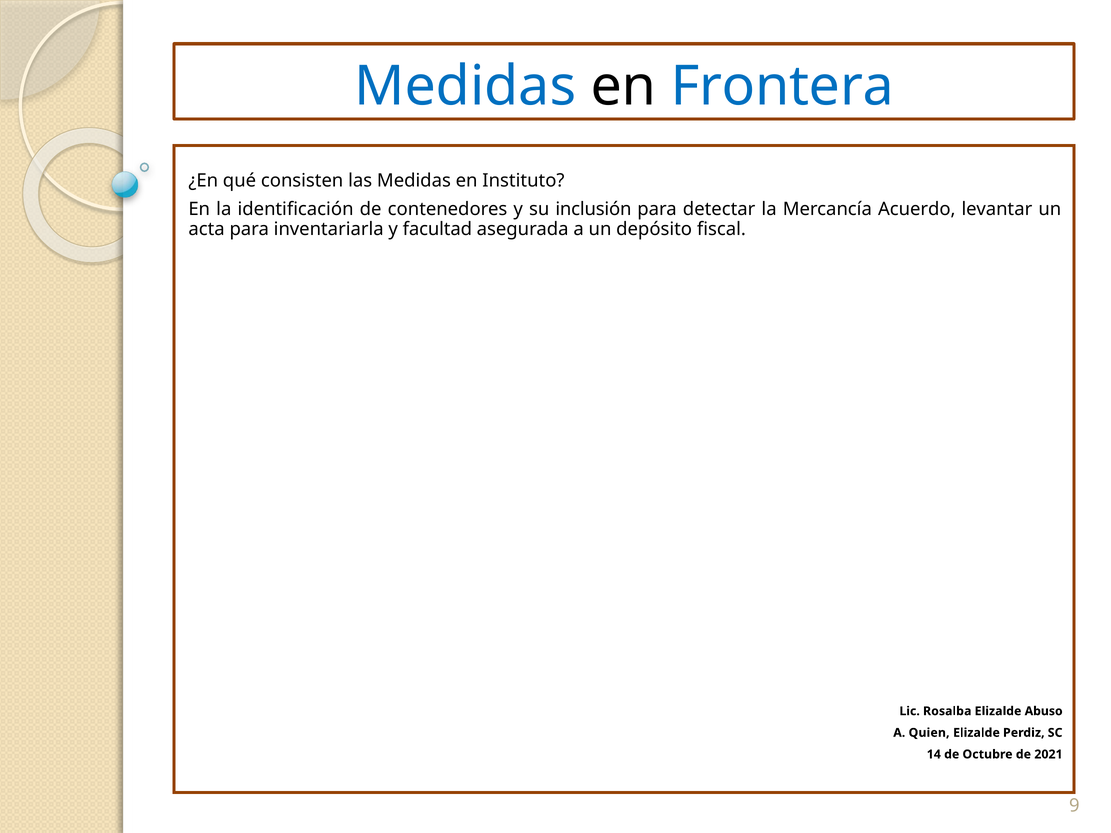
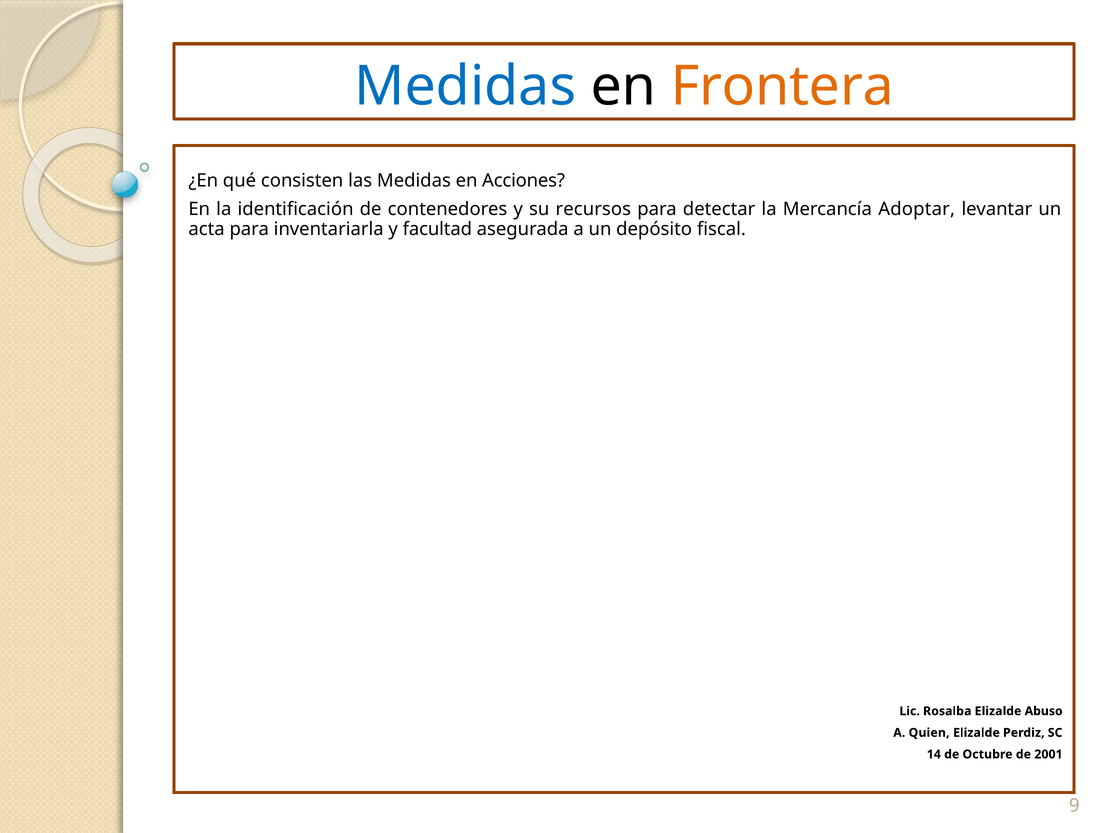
Frontera colour: blue -> orange (782, 86)
Instituto: Instituto -> Acciones (524, 181)
inclusión: inclusión -> recursos (593, 209)
Acuerdo: Acuerdo -> Adoptar (917, 209)
2021: 2021 -> 2001 (1048, 755)
